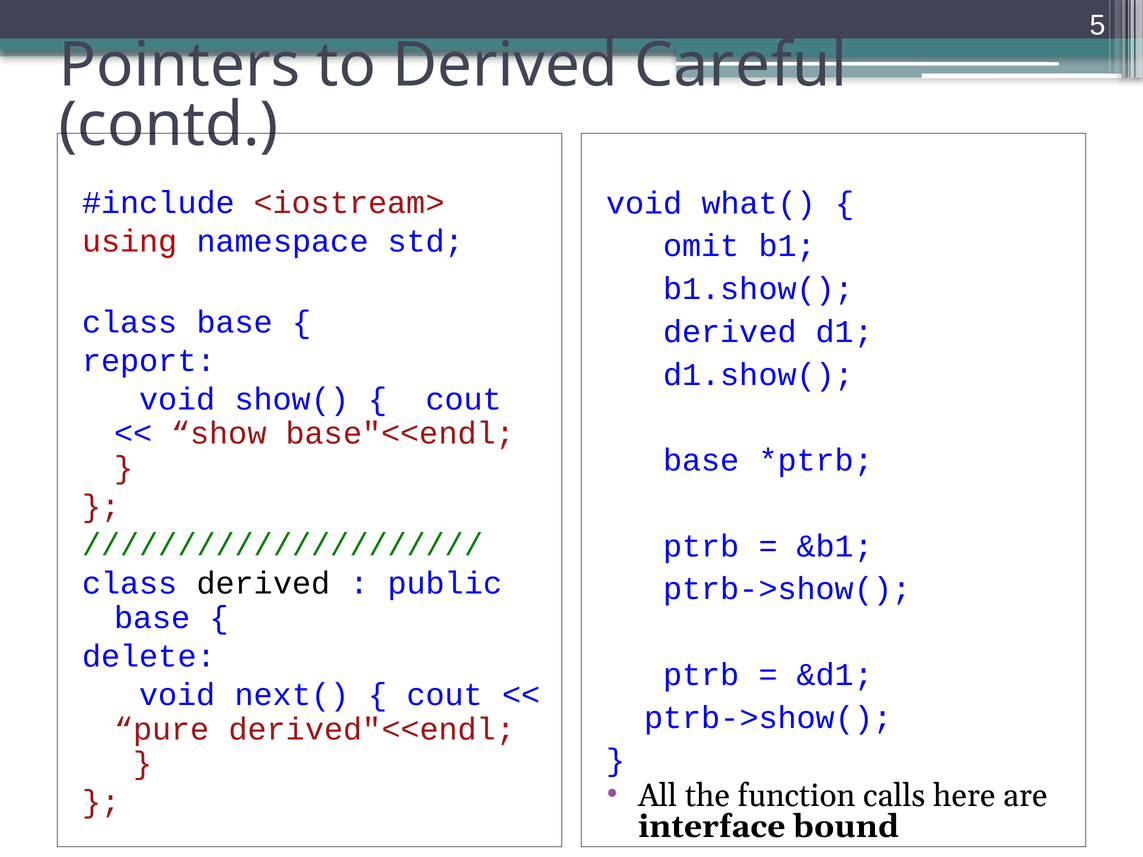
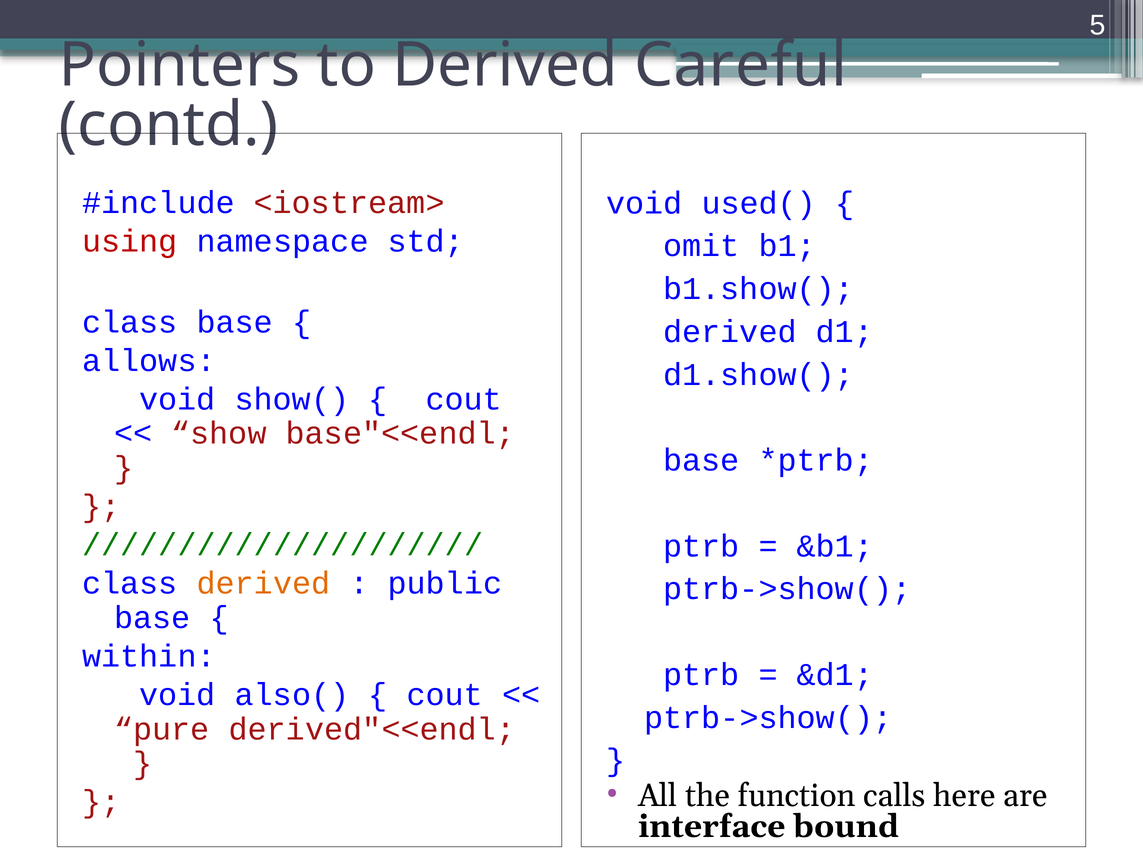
what(: what( -> used( (759, 203)
report: report -> allows (149, 361)
derived colour: black -> orange (263, 584)
delete: delete -> within (149, 656)
next(: next( -> also( (292, 695)
